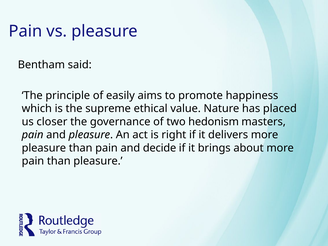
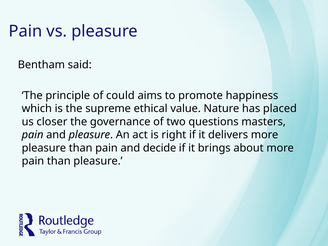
easily: easily -> could (120, 95)
hedonism: hedonism -> questions (214, 122)
